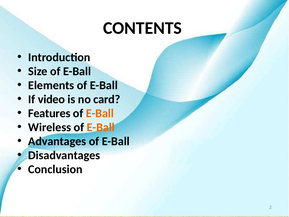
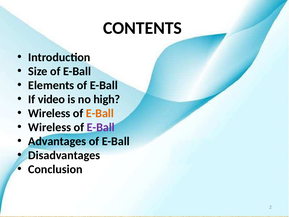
card: card -> high (107, 99)
Features: Features -> Wireless (49, 113)
E-Ball colour: orange -> purple (101, 127)
